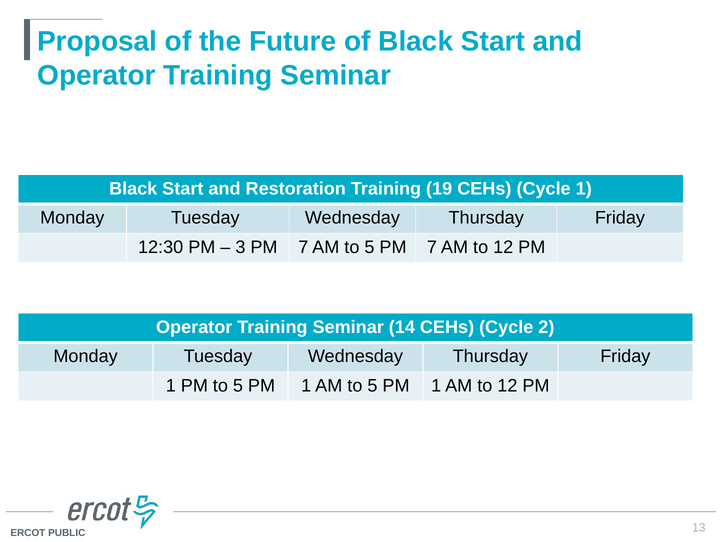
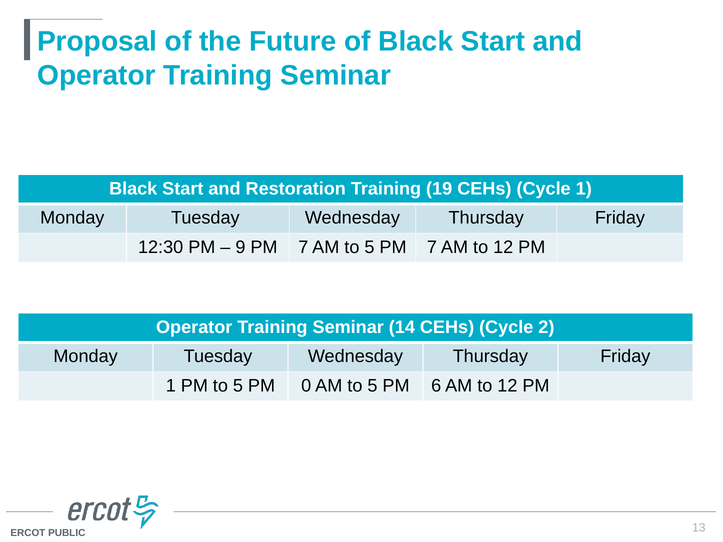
3: 3 -> 9 (240, 247)
1: 1 -> 0 (306, 386)
1: 1 -> 6 (436, 386)
